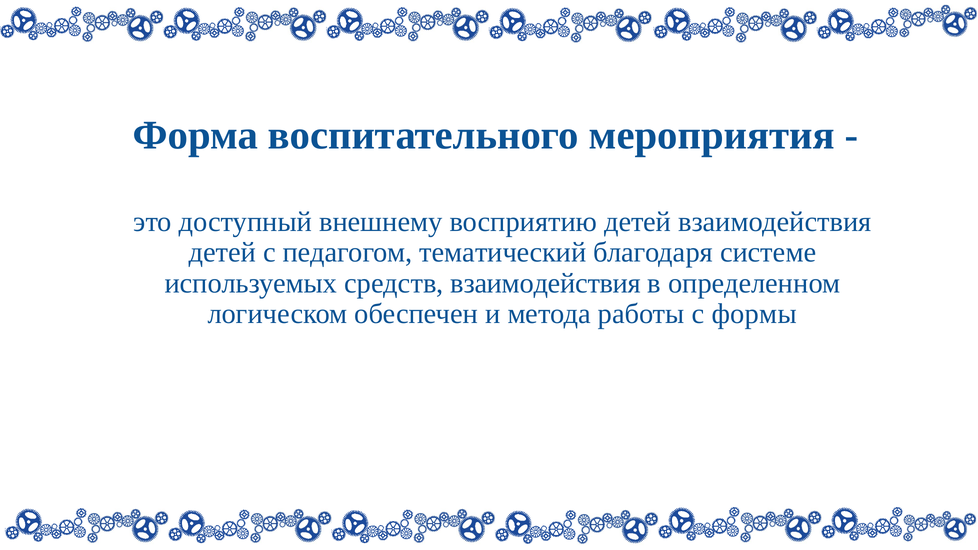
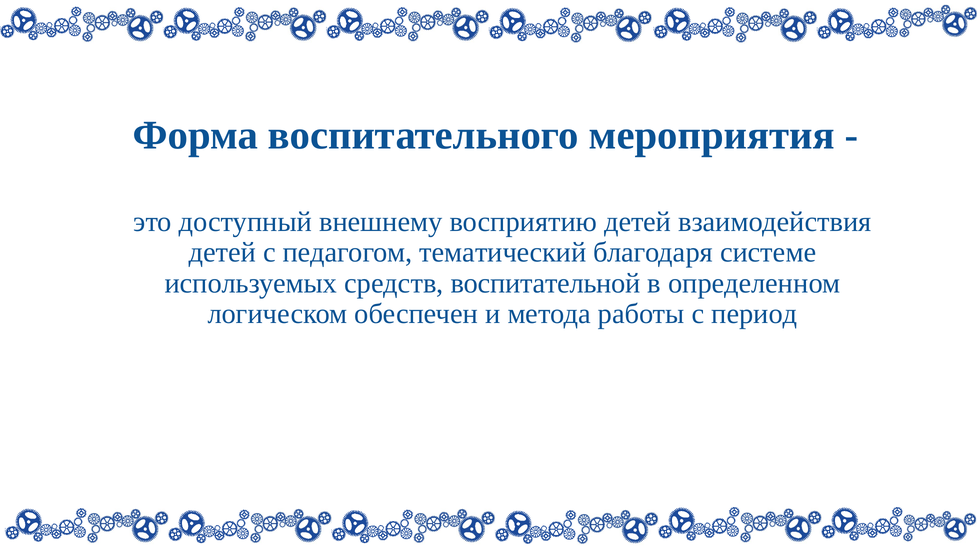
средств взаимодействия: взаимодействия -> воспитательной (546, 283)
формы: формы -> период (754, 314)
